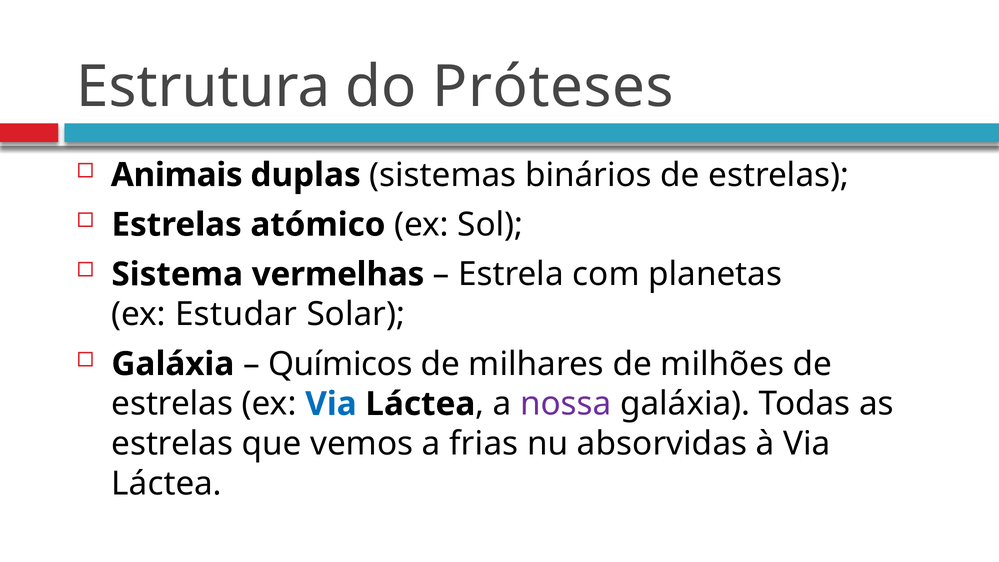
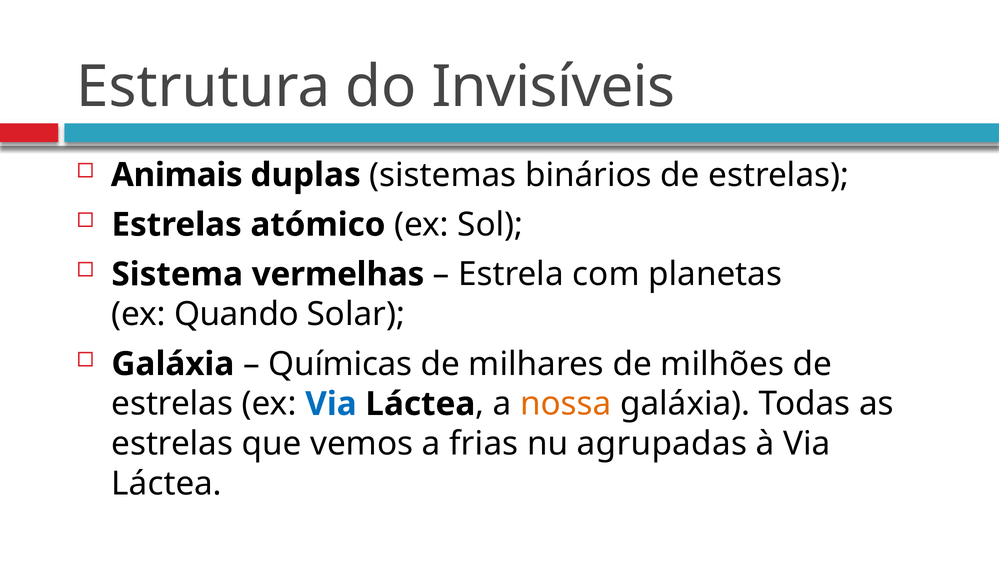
Próteses: Próteses -> Invisíveis (553, 87)
Estudar: Estudar -> Quando (236, 314)
Químicos: Químicos -> Químicas (340, 364)
nossa colour: purple -> orange (566, 404)
absorvidas: absorvidas -> agrupadas (662, 444)
